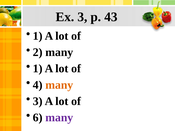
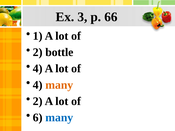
43: 43 -> 66 (111, 17)
2 many: many -> bottle (59, 52)
1: 1 -> 4 (38, 69)
3: 3 -> 2 (38, 101)
many colour: purple -> blue (59, 118)
